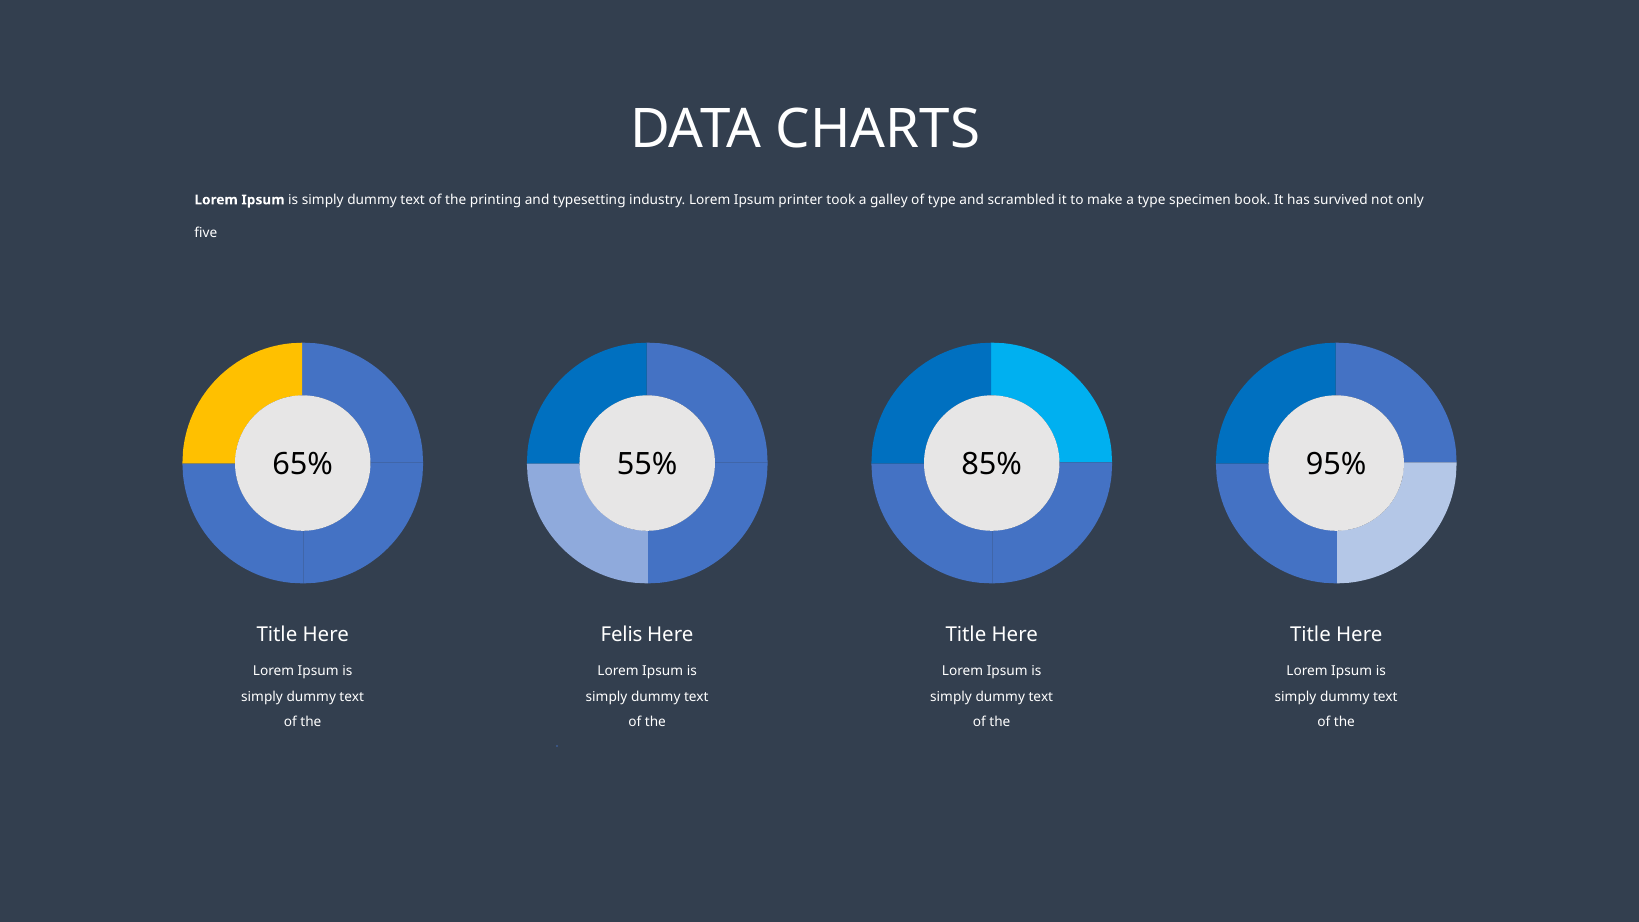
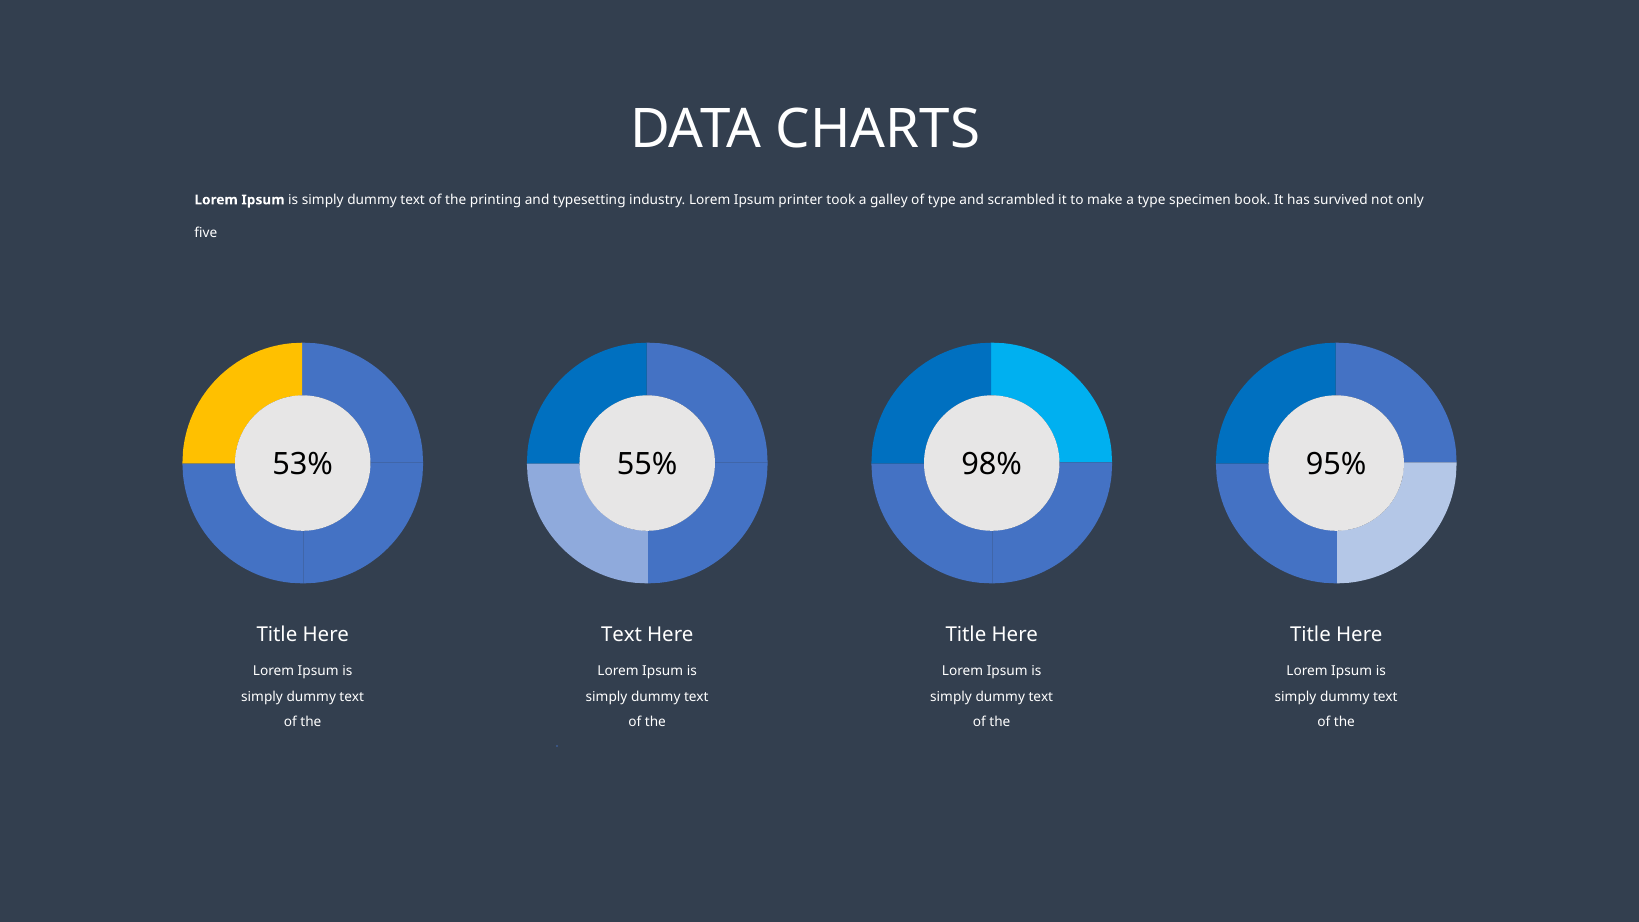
65%: 65% -> 53% (303, 465)
85%: 85% -> 98% (992, 465)
Felis: Felis -> Text (621, 634)
